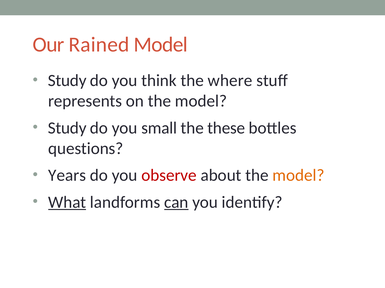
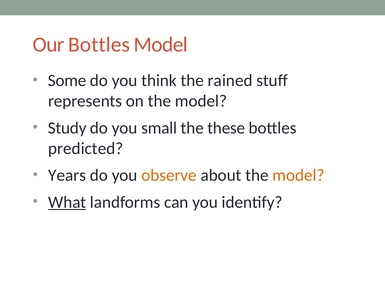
Our Rained: Rained -> Bottles (99, 45)
Study: Study -> Some (67, 81)
where: where -> rained (230, 81)
questions: questions -> predicted (86, 149)
observe colour: red -> orange (169, 176)
can underline: present -> none (176, 203)
